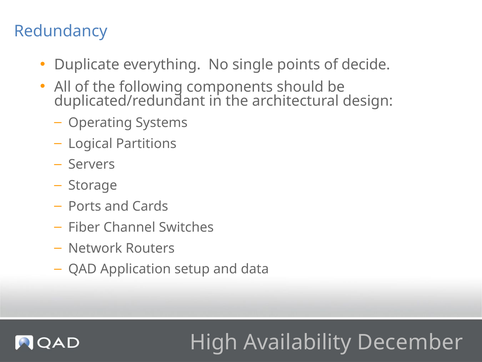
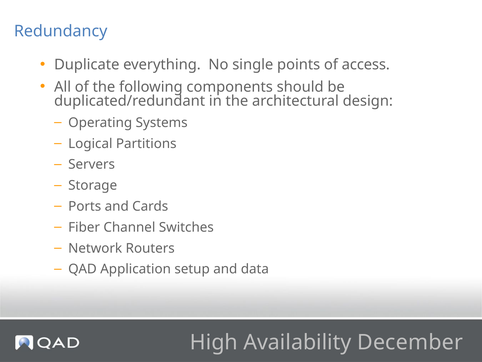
decide: decide -> access (366, 65)
